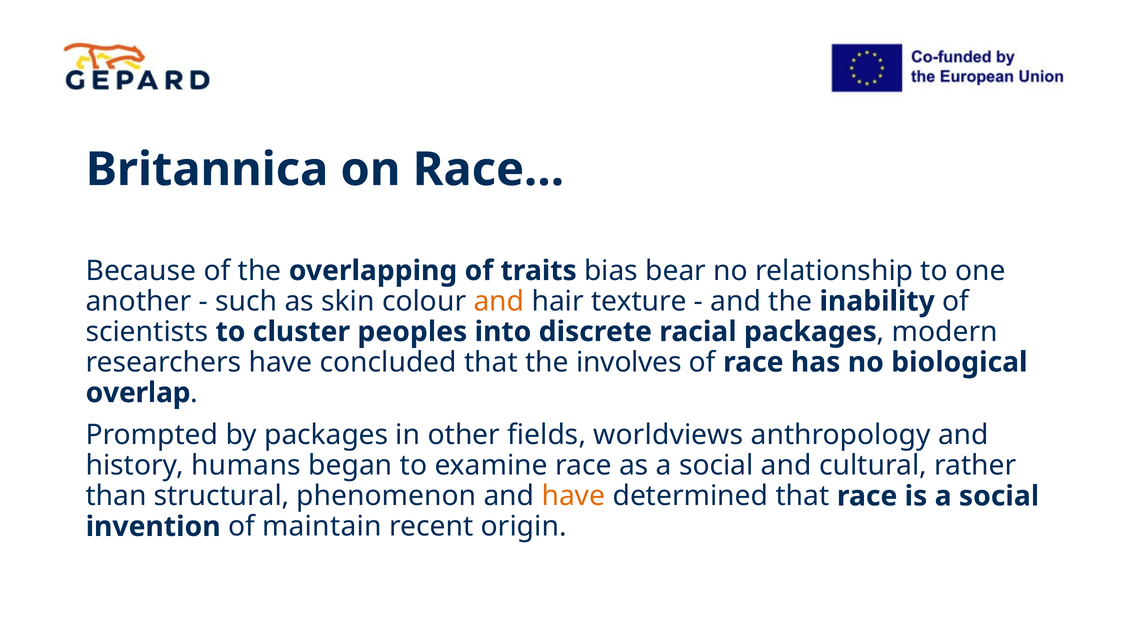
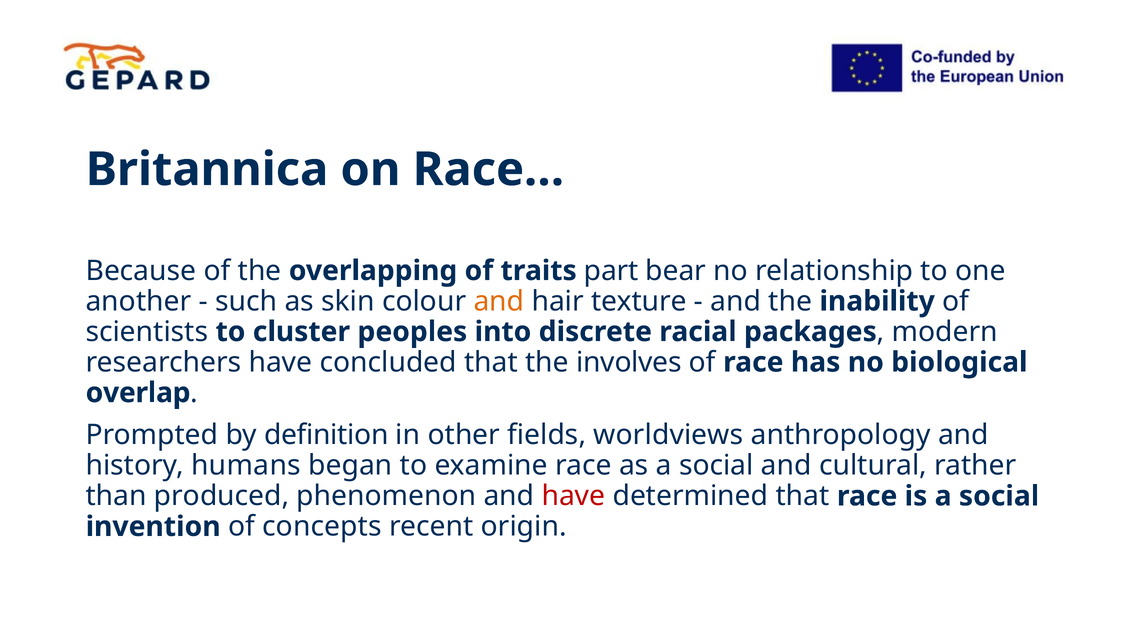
bias: bias -> part (611, 271)
by packages: packages -> definition (326, 435)
structural: structural -> produced (222, 496)
have colour: orange -> red (573, 496)
maintain: maintain -> concepts (322, 527)
